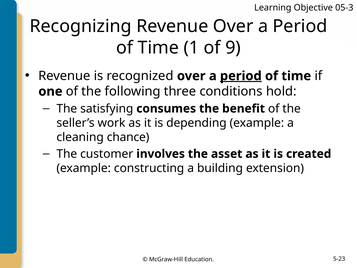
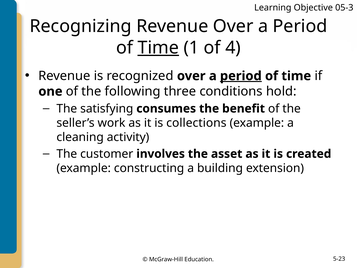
Time underline: none -> present (158, 48)
9: 9 -> 4 (233, 48)
depending: depending -> collections (196, 123)
chance: chance -> activity (128, 137)
